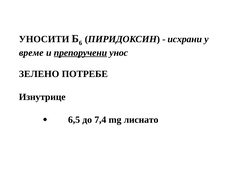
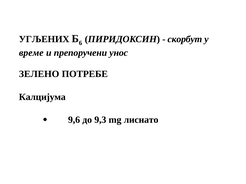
УНОСИТИ: УНОСИТИ -> УГЉЕНИХ (44, 39)
исхрани: исхрани -> скорбут (185, 39)
препоручени underline: present -> none (80, 53)
Изнутрице: Изнутрице -> Калцијума (42, 97)
6,5: 6,5 -> 9,6 (74, 120)
7,4: 7,4 -> 9,3 (100, 120)
